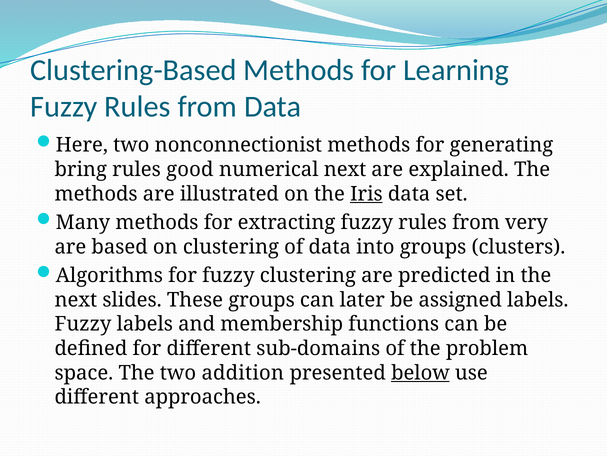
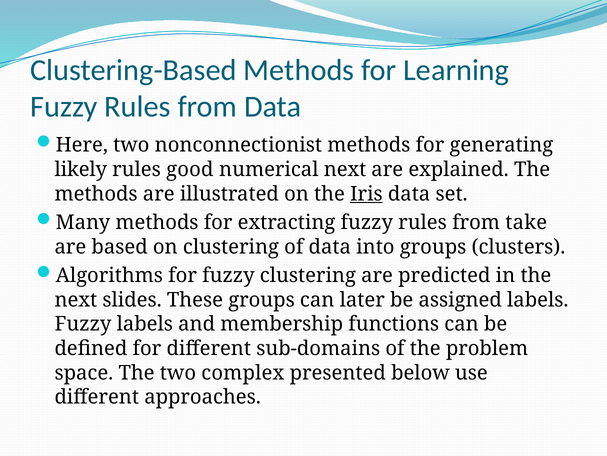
bring: bring -> likely (81, 169)
very: very -> take (526, 222)
addition: addition -> complex (243, 372)
below underline: present -> none (420, 372)
